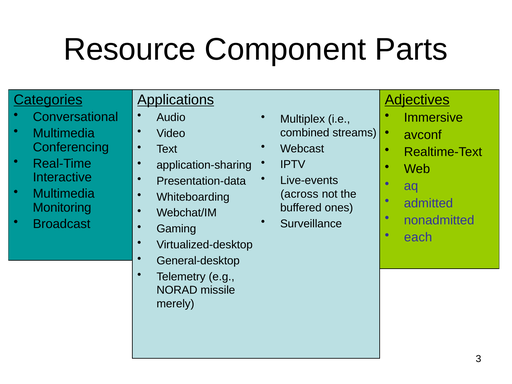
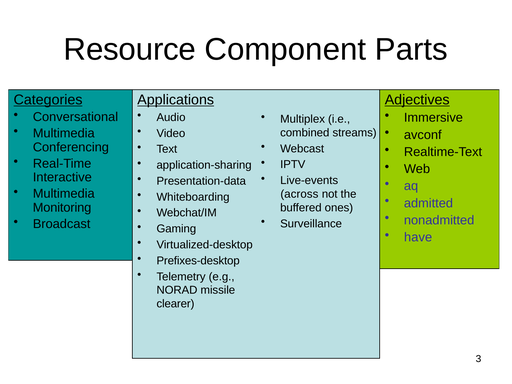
each: each -> have (418, 237)
General-desktop: General-desktop -> Prefixes-desktop (198, 261)
merely: merely -> clearer (175, 304)
